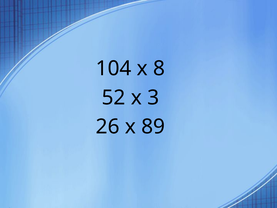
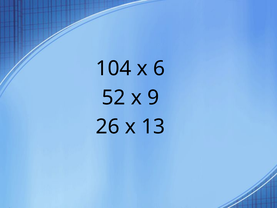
8: 8 -> 6 (159, 68)
3: 3 -> 9 (153, 97)
89: 89 -> 13 (153, 127)
